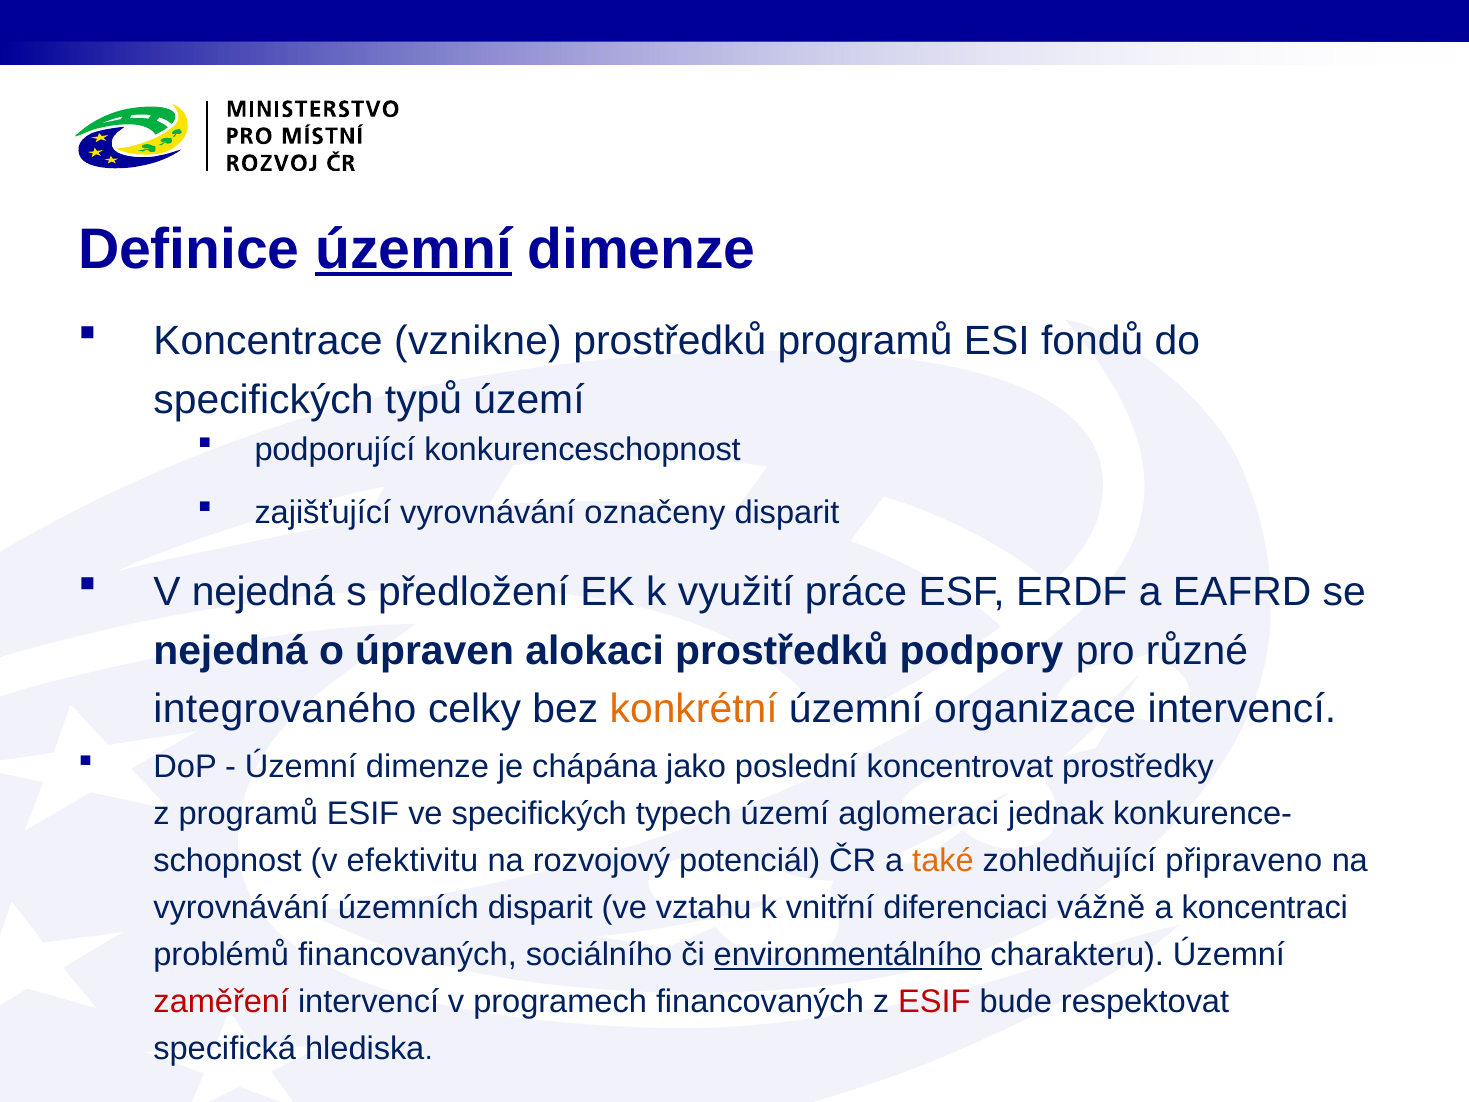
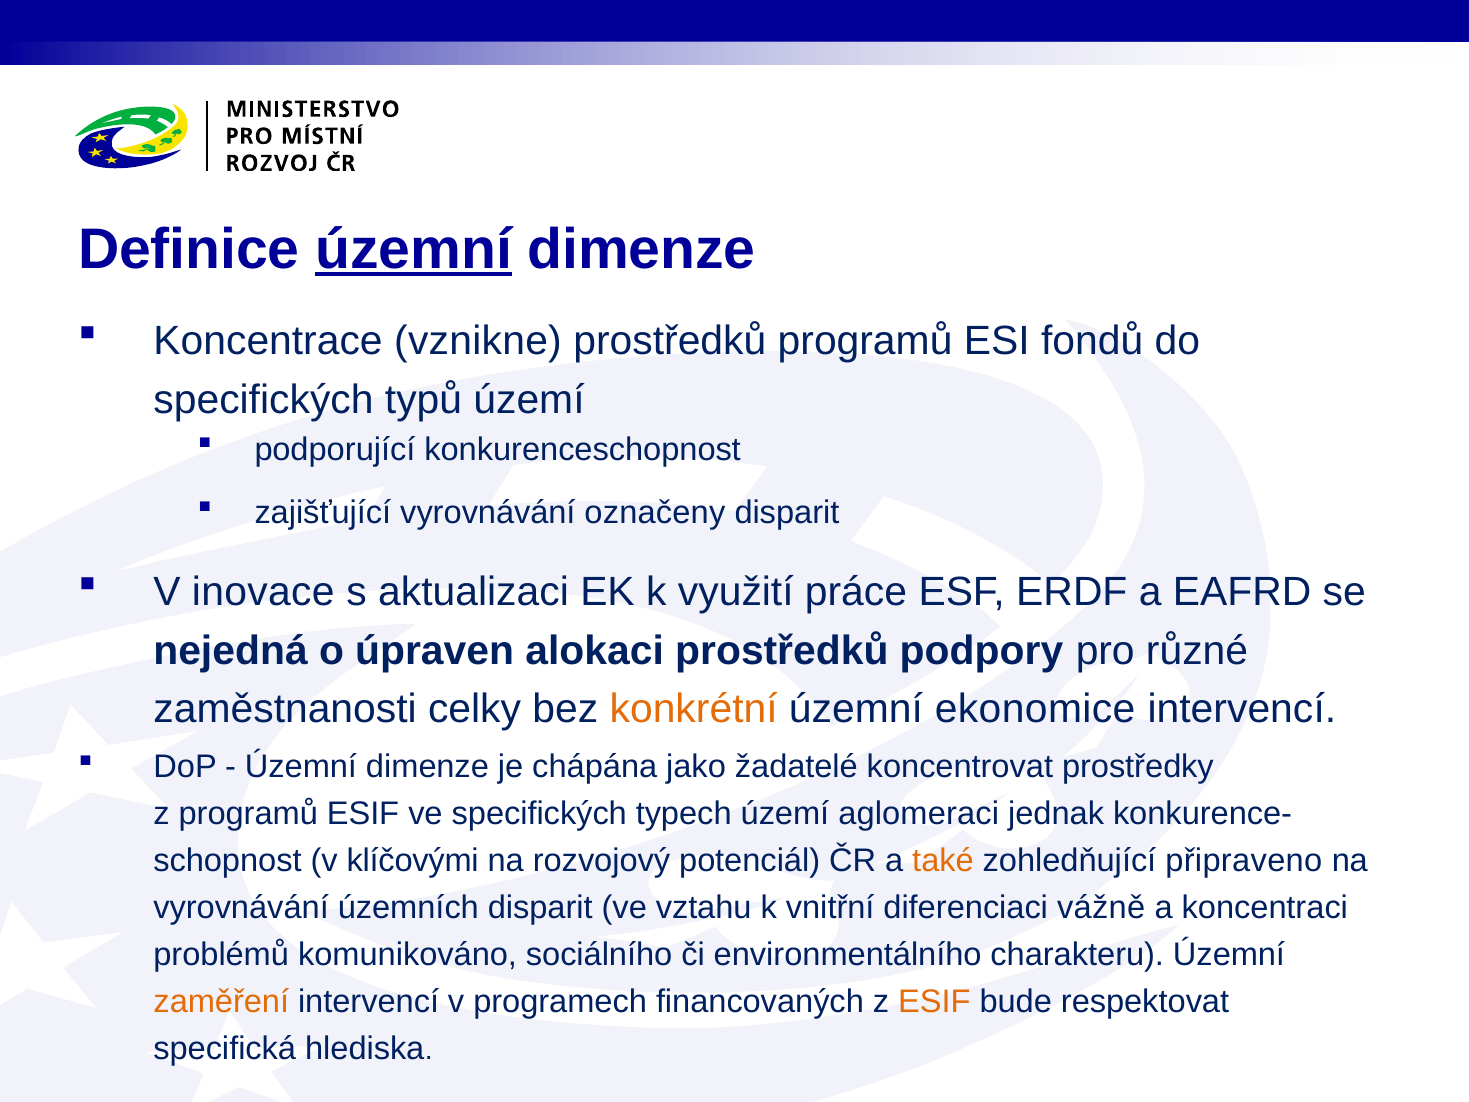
V nejedná: nejedná -> inovace (263, 592)
předložení: předložení -> aktualizaci (474, 592)
integrovaného: integrovaného -> zaměstnanosti (285, 709)
organizace: organizace -> ekonomice (1035, 709)
poslední: poslední -> žadatelé (796, 767)
efektivitu: efektivitu -> klíčovými (413, 861)
problémů financovaných: financovaných -> komunikováno (408, 954)
environmentálního underline: present -> none (848, 954)
zaměření colour: red -> orange (221, 1001)
ESIF colour: red -> orange (934, 1001)
